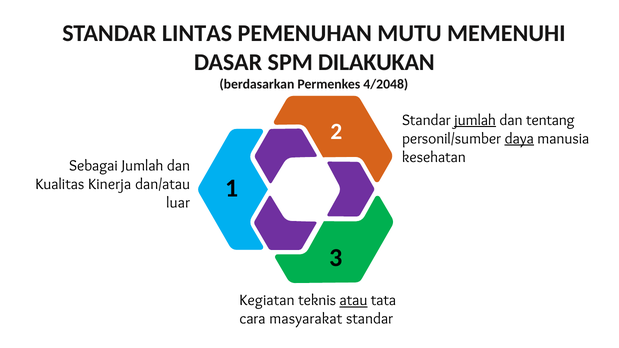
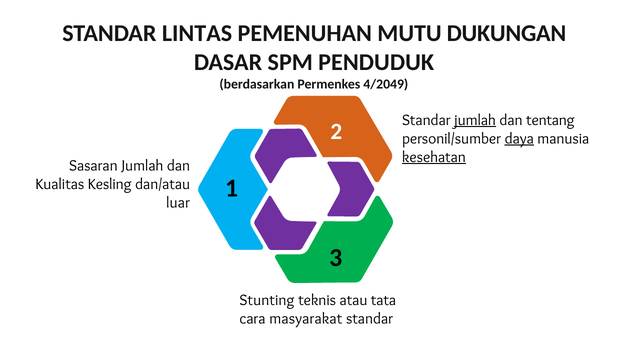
MEMENUHI: MEMENUHI -> DUKUNGAN (506, 34)
DILAKUKAN: DILAKUKAN -> PENDUDUK (376, 62)
4/2048: 4/2048 -> 4/2049 (386, 84)
kesehatan underline: none -> present (434, 157)
Sebagai: Sebagai -> Sasaran (93, 166)
Kinerja: Kinerja -> Kesling (110, 184)
Kegiatan: Kegiatan -> Stunting (267, 300)
atau underline: present -> none (353, 300)
